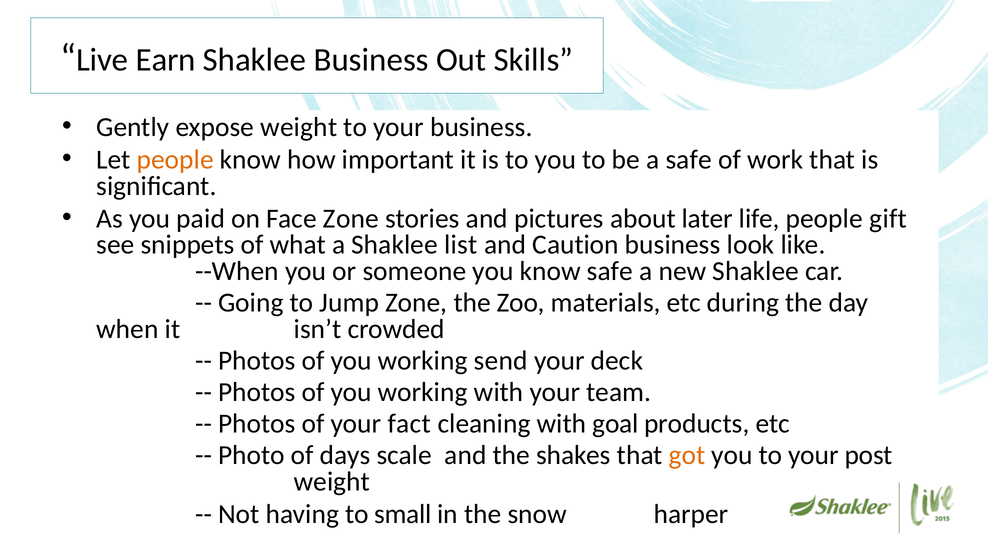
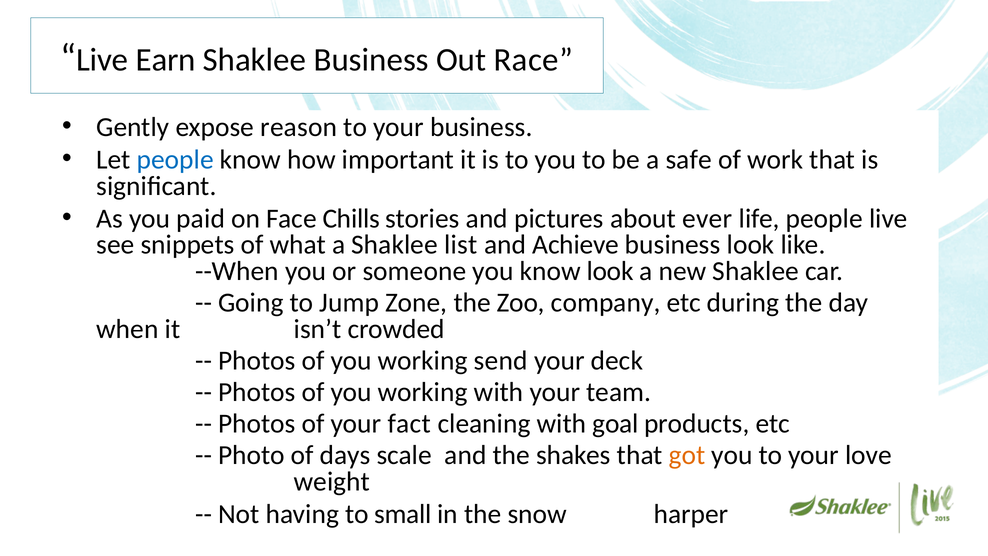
Skills: Skills -> Race (533, 60)
expose weight: weight -> reason (299, 127)
people colour: orange -> blue (175, 160)
Face Zone: Zone -> Chills (351, 218)
later: later -> ever (707, 218)
people gift: gift -> live (888, 218)
Caution: Caution -> Achieve (576, 245)
know safe: safe -> look (610, 271)
materials: materials -> company (606, 303)
post: post -> love (869, 455)
